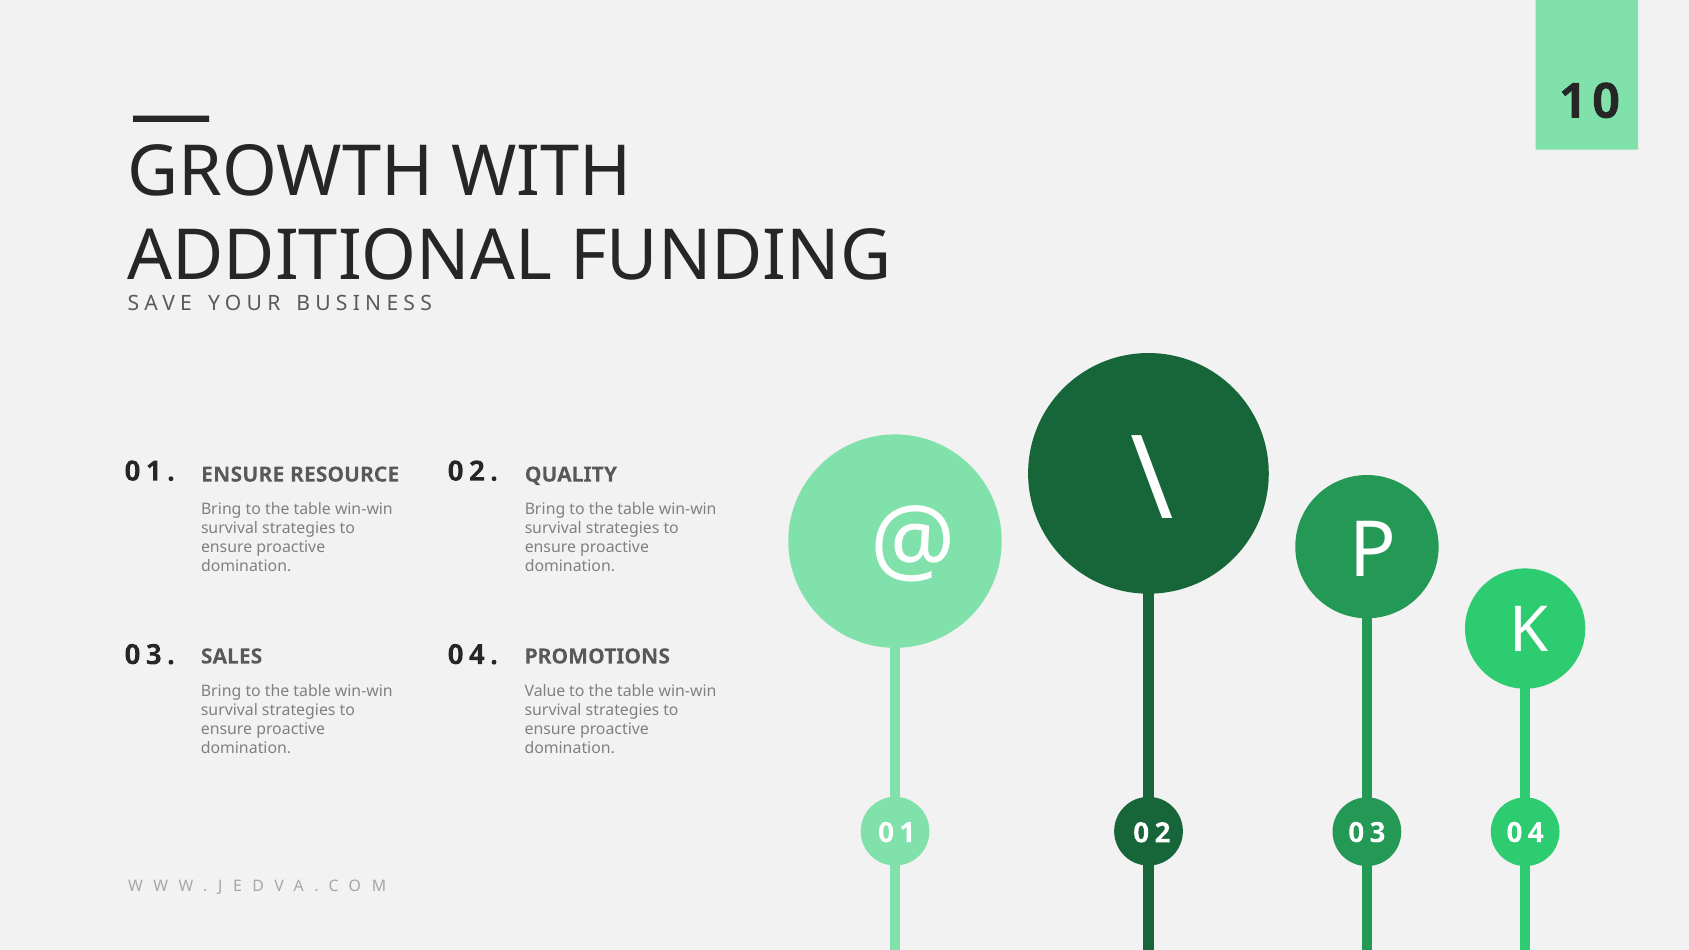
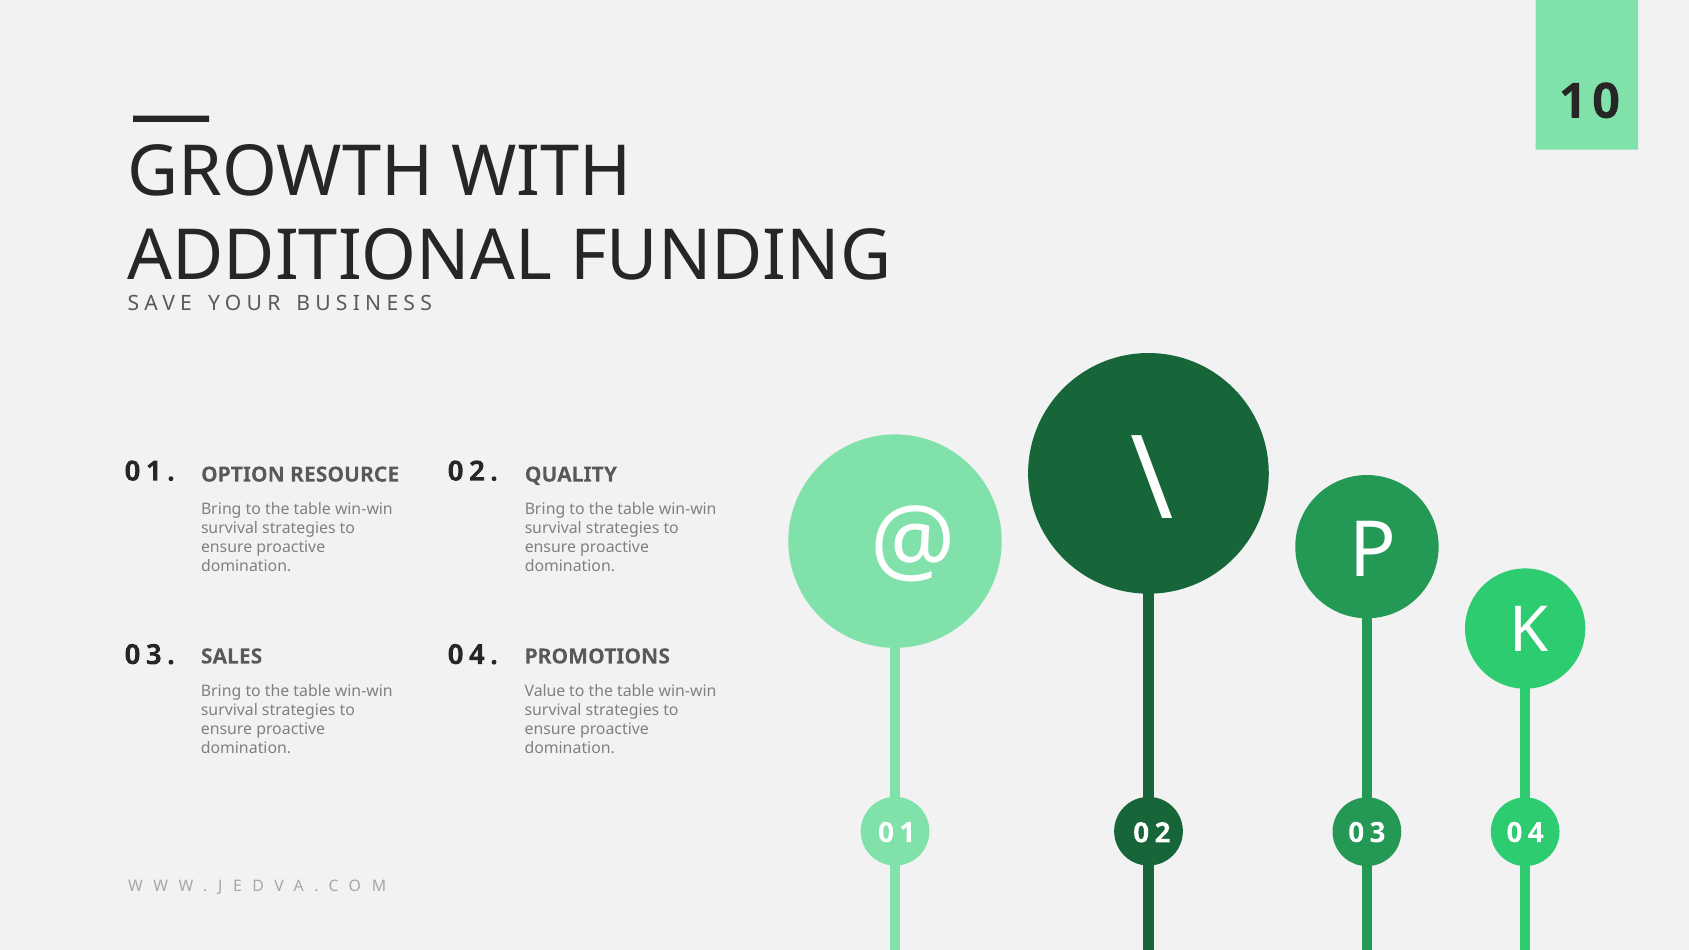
ENSURE: ENSURE -> OPTION (243, 475)
